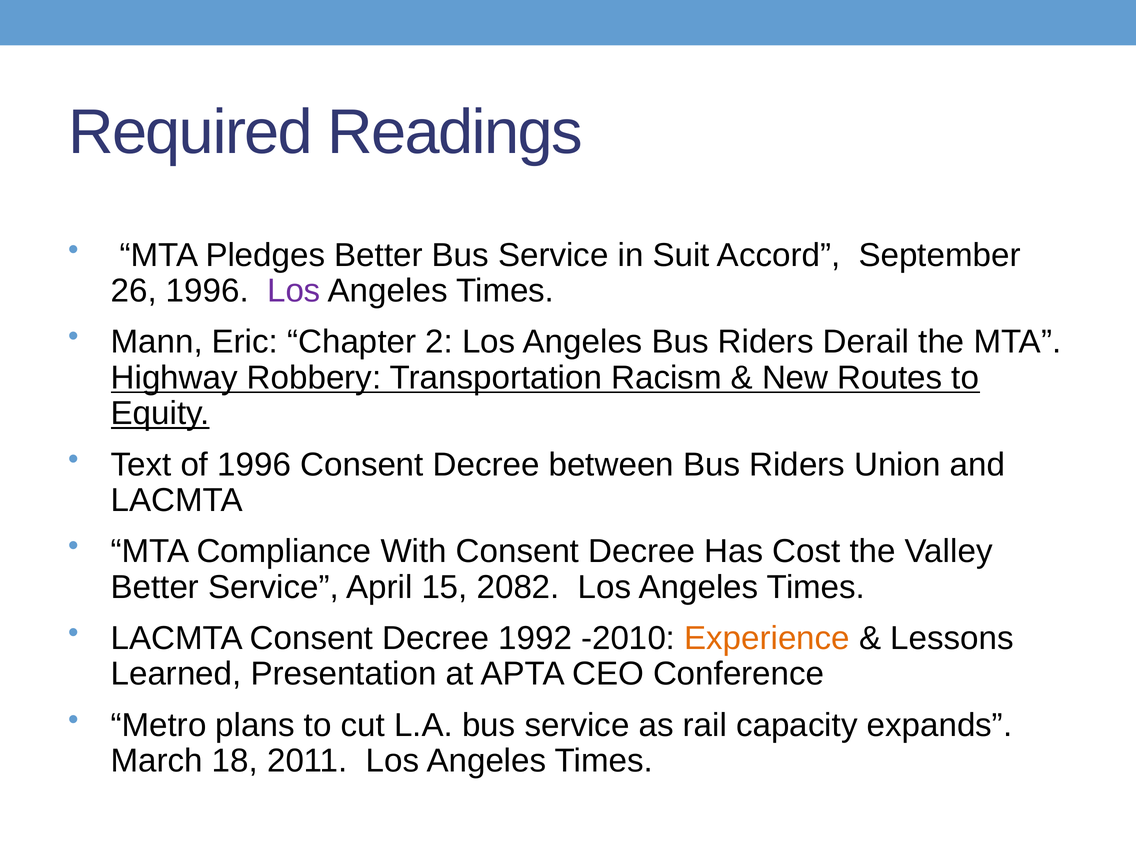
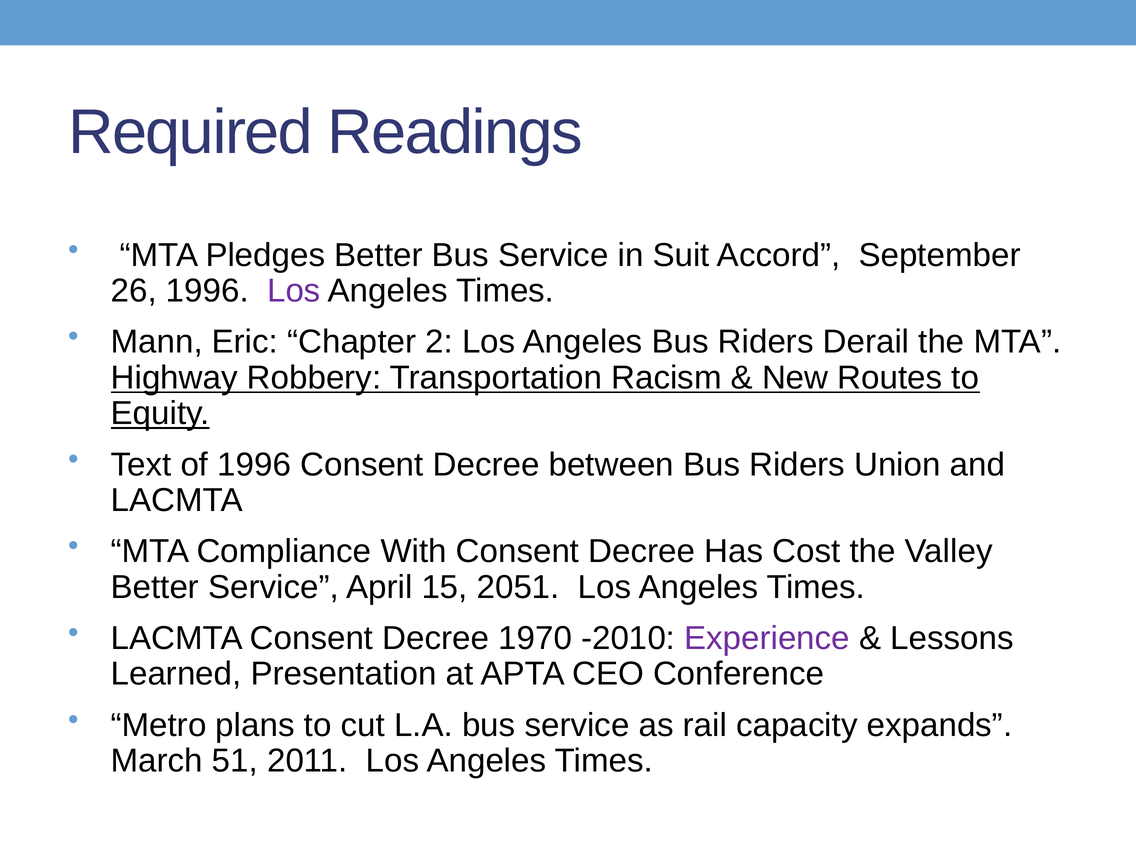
2082: 2082 -> 2051 (518, 587)
1992: 1992 -> 1970 (535, 638)
Experience colour: orange -> purple (767, 638)
18: 18 -> 51 (235, 761)
